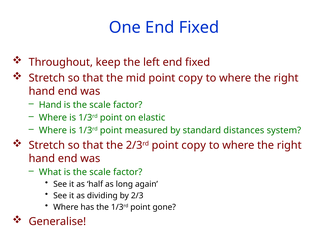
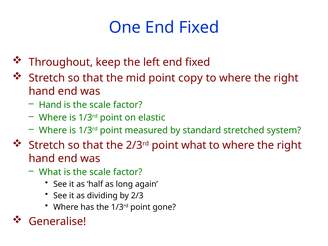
distances: distances -> stretched (244, 130)
2/3rd point copy: copy -> what (194, 145)
